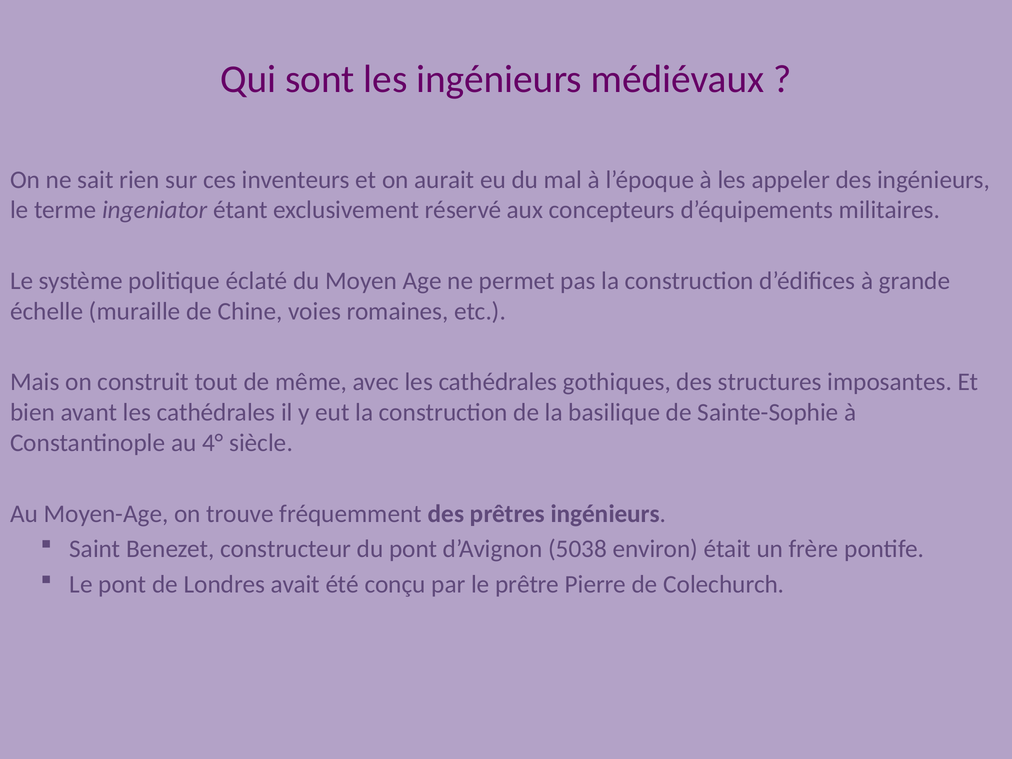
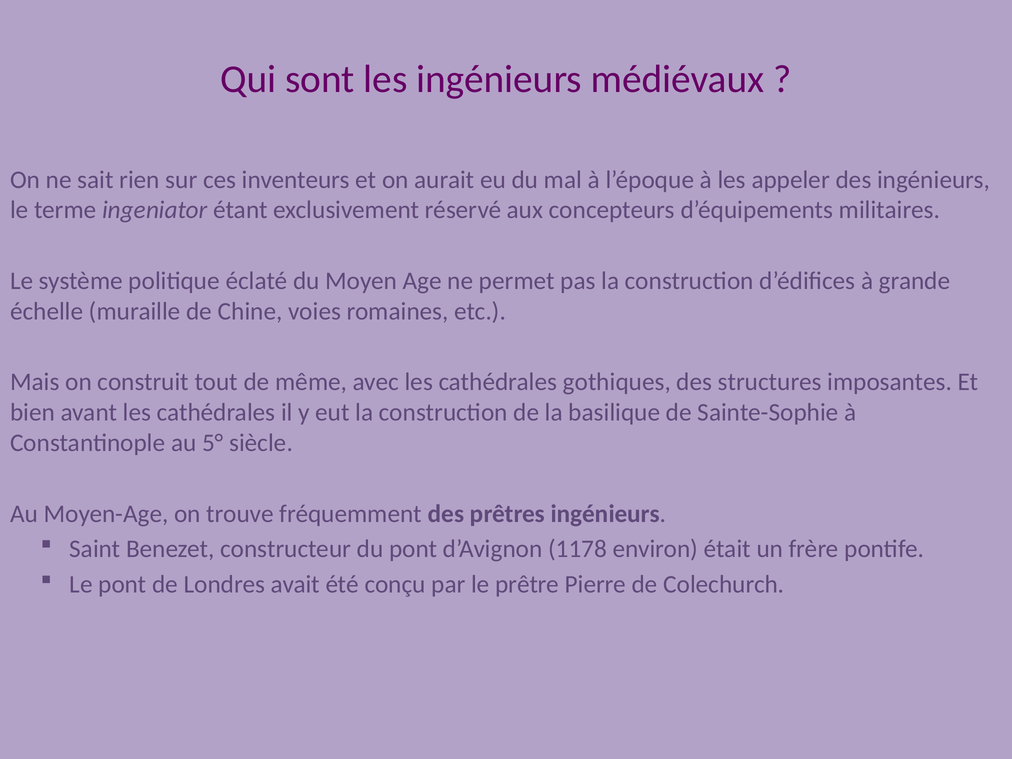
4°: 4° -> 5° (213, 443)
5038: 5038 -> 1178 (578, 549)
